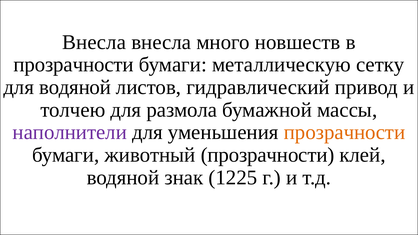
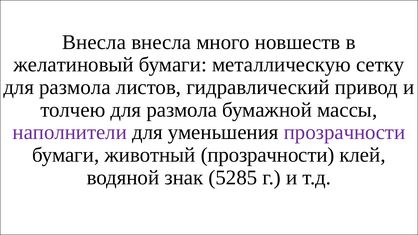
прозрачности: прозрачности -> желатиновый (74, 65)
водяной: водяной -> размола (75, 87)
прозрачности colour: orange -> purple (345, 132)
1225: 1225 -> 5285 (233, 178)
